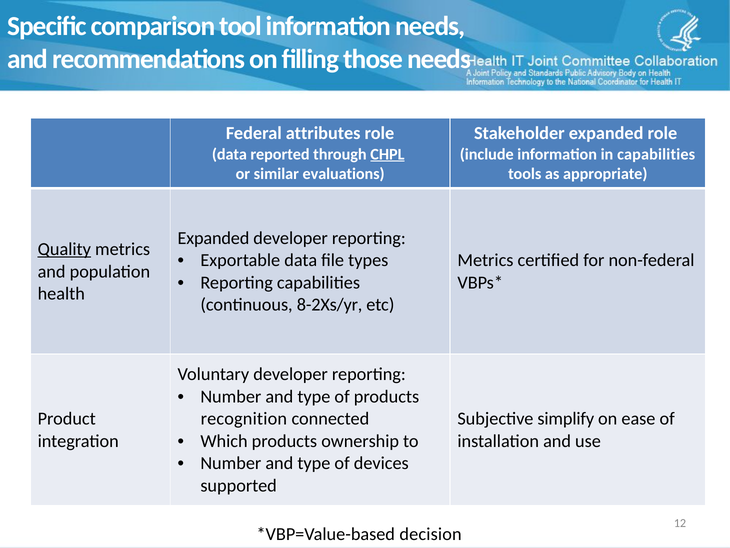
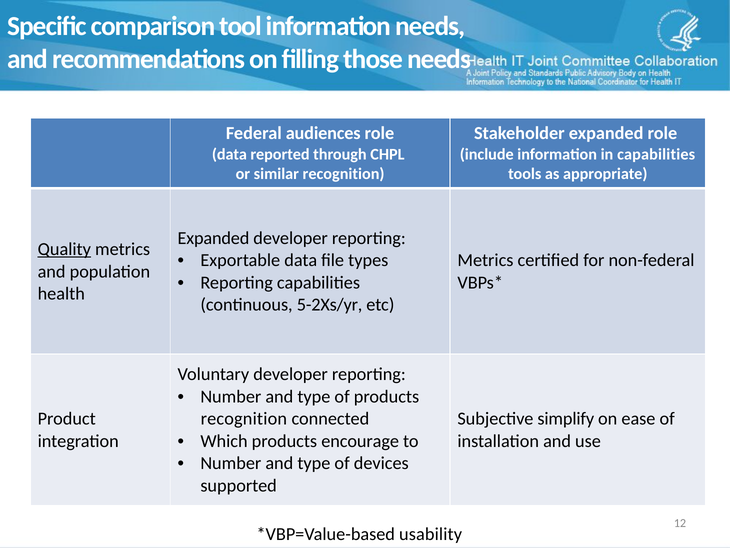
attributes: attributes -> audiences (323, 133)
CHPL underline: present -> none (387, 154)
similar evaluations: evaluations -> recognition (344, 174)
8-2Xs/yr: 8-2Xs/yr -> 5-2Xs/yr (330, 305)
ownership: ownership -> encourage (360, 441)
decision: decision -> usability (431, 534)
